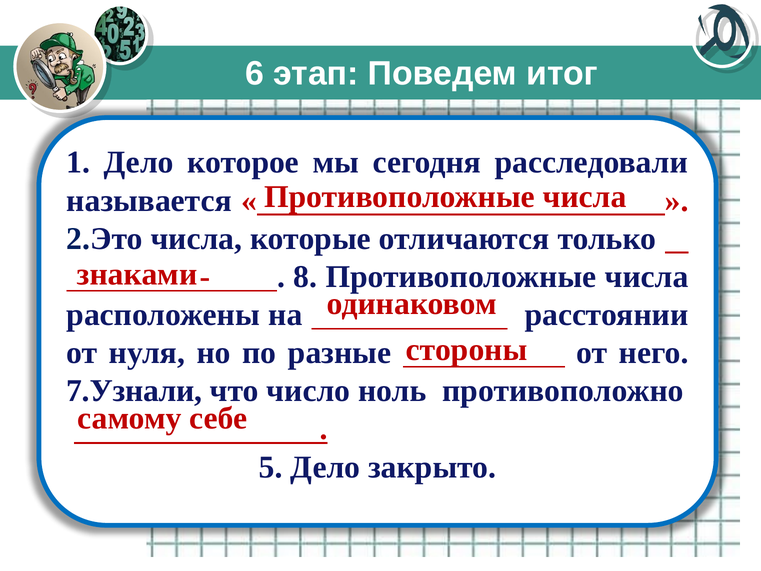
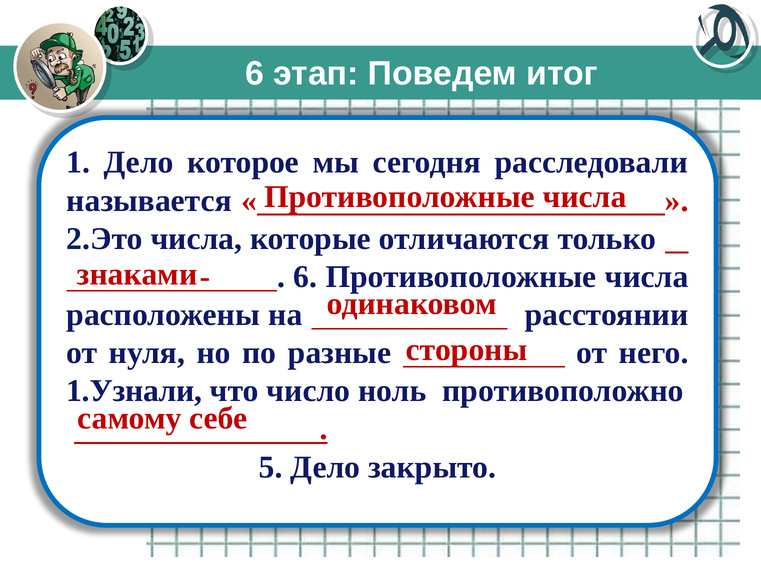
8: 8 -> 6 (305, 277)
7.Узнали: 7.Узнали -> 1.Узнали (134, 391)
